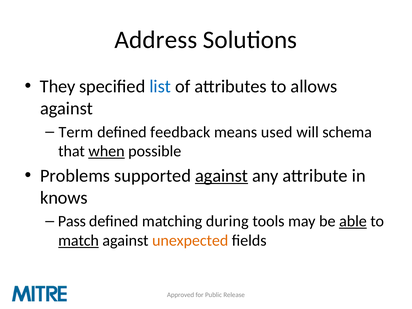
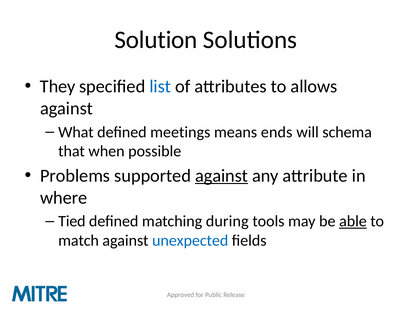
Address: Address -> Solution (156, 40)
Term: Term -> What (76, 132)
feedback: feedback -> meetings (180, 132)
used: used -> ends (277, 132)
when underline: present -> none (107, 151)
knows: knows -> where (64, 198)
Pass: Pass -> Tied (72, 221)
match underline: present -> none (79, 241)
unexpected colour: orange -> blue (190, 241)
